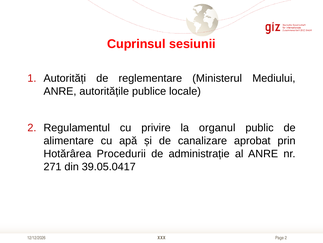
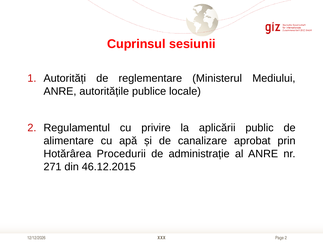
organul: organul -> aplicării (217, 128)
39.05.0417: 39.05.0417 -> 46.12.2015 (109, 166)
